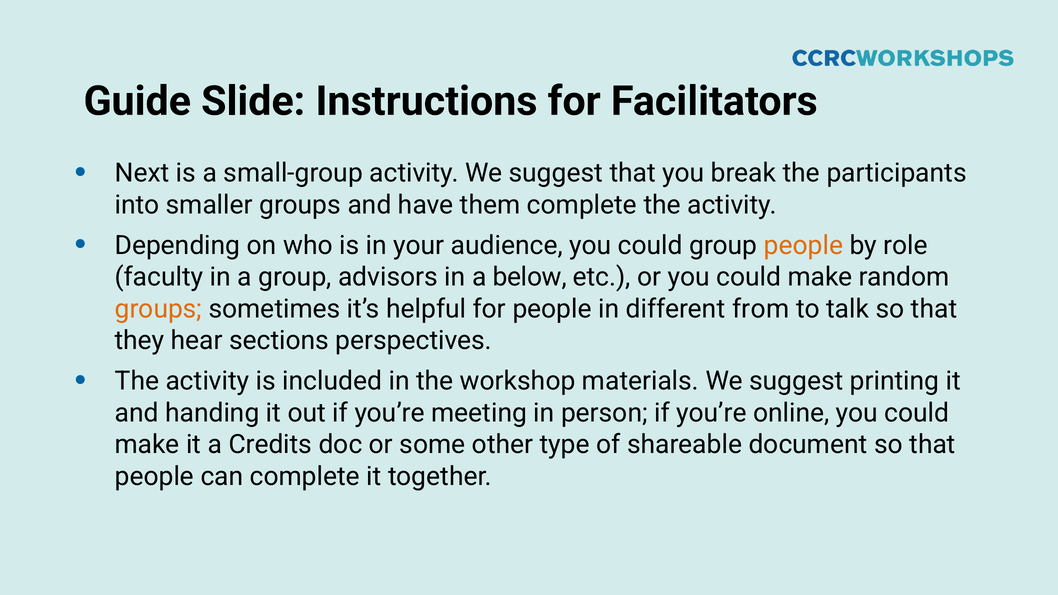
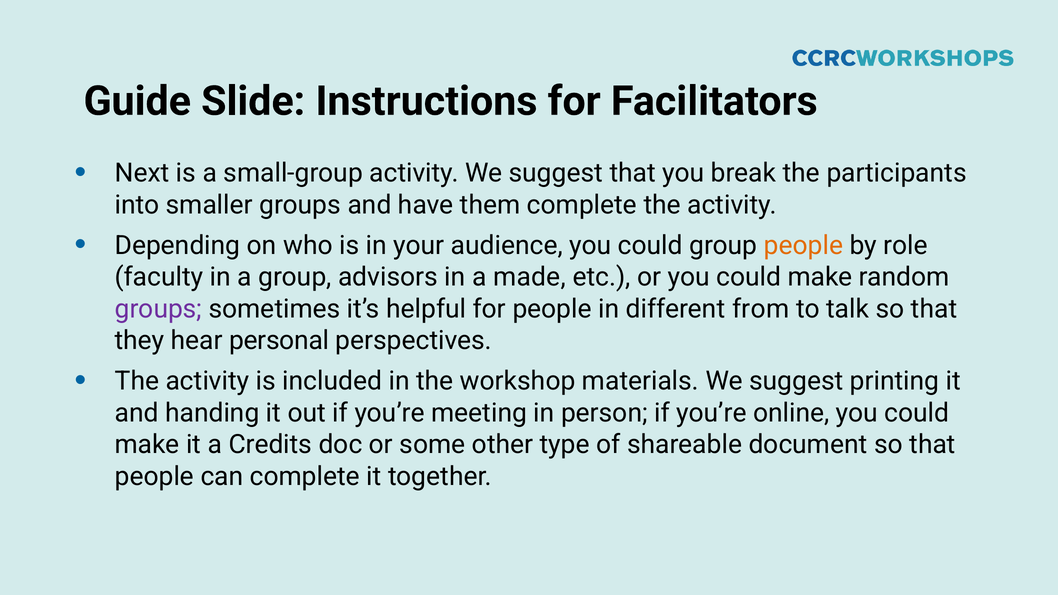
below: below -> made (529, 277)
groups colour: orange -> purple (158, 309)
sections: sections -> personal (279, 341)
